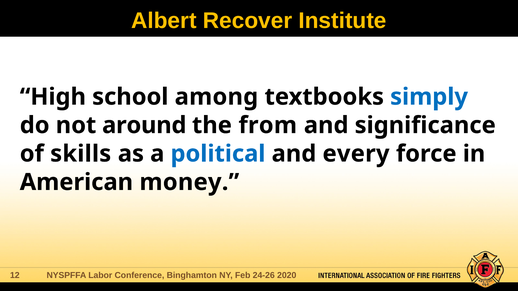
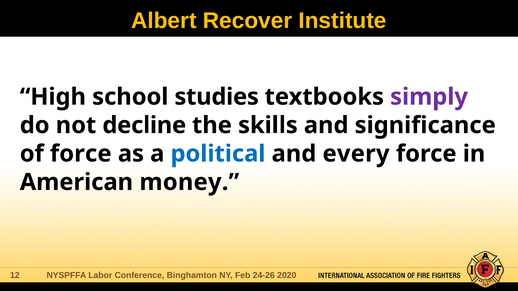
among: among -> studies (217, 97)
simply colour: blue -> purple (429, 97)
around: around -> decline (144, 125)
from: from -> skills (268, 125)
of skills: skills -> force (81, 154)
